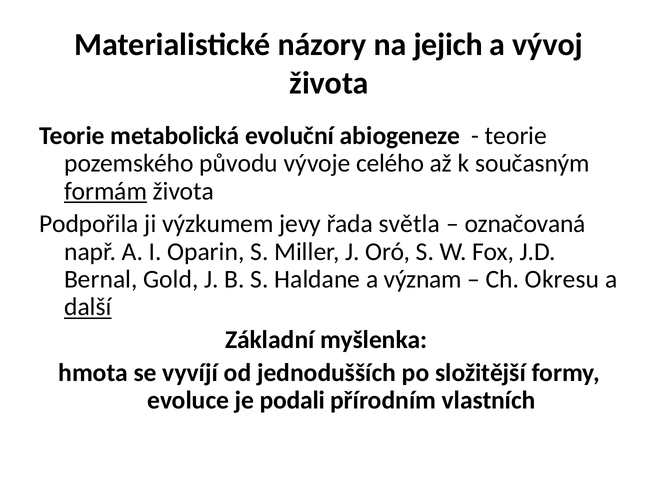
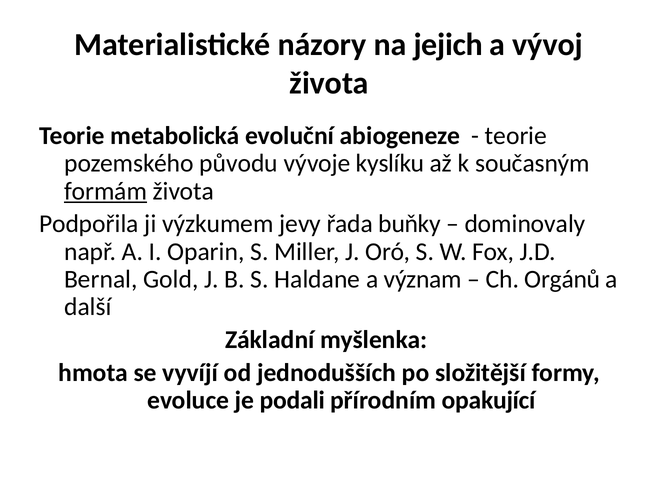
celého: celého -> kyslíku (390, 163)
světla: světla -> buňky (410, 224)
označovaná: označovaná -> dominovaly (525, 224)
Okresu: Okresu -> Orgánů (562, 279)
další underline: present -> none (88, 307)
vlastních: vlastních -> opakující (489, 400)
